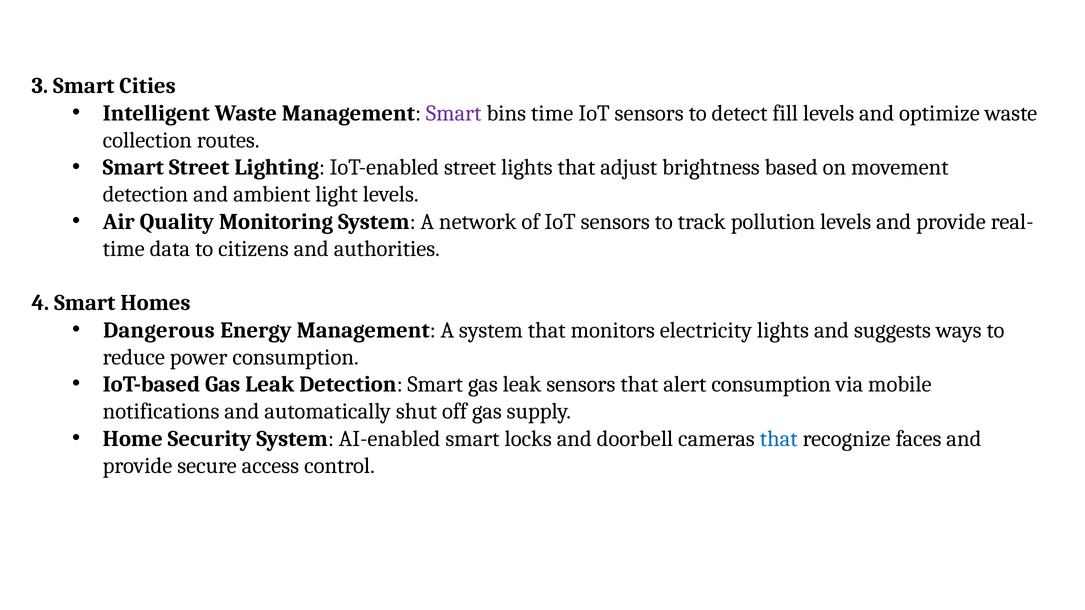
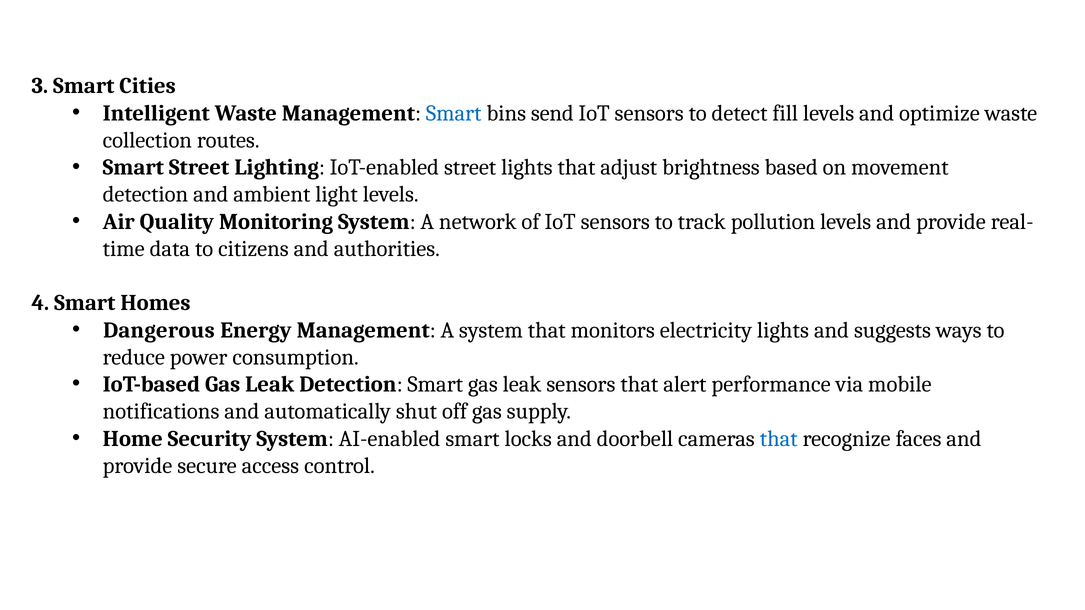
Smart colour: purple -> blue (454, 113)
bins time: time -> send (552, 113)
alert consumption: consumption -> performance (771, 385)
